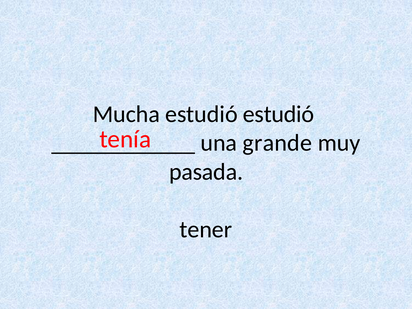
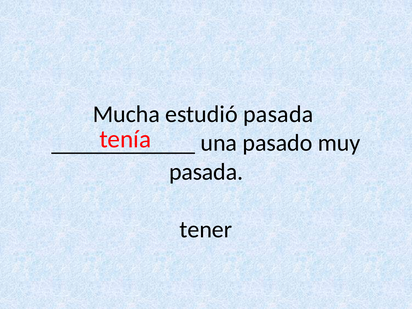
estudió estudió: estudió -> pasada (278, 114)
grande: grande -> pasado (277, 143)
